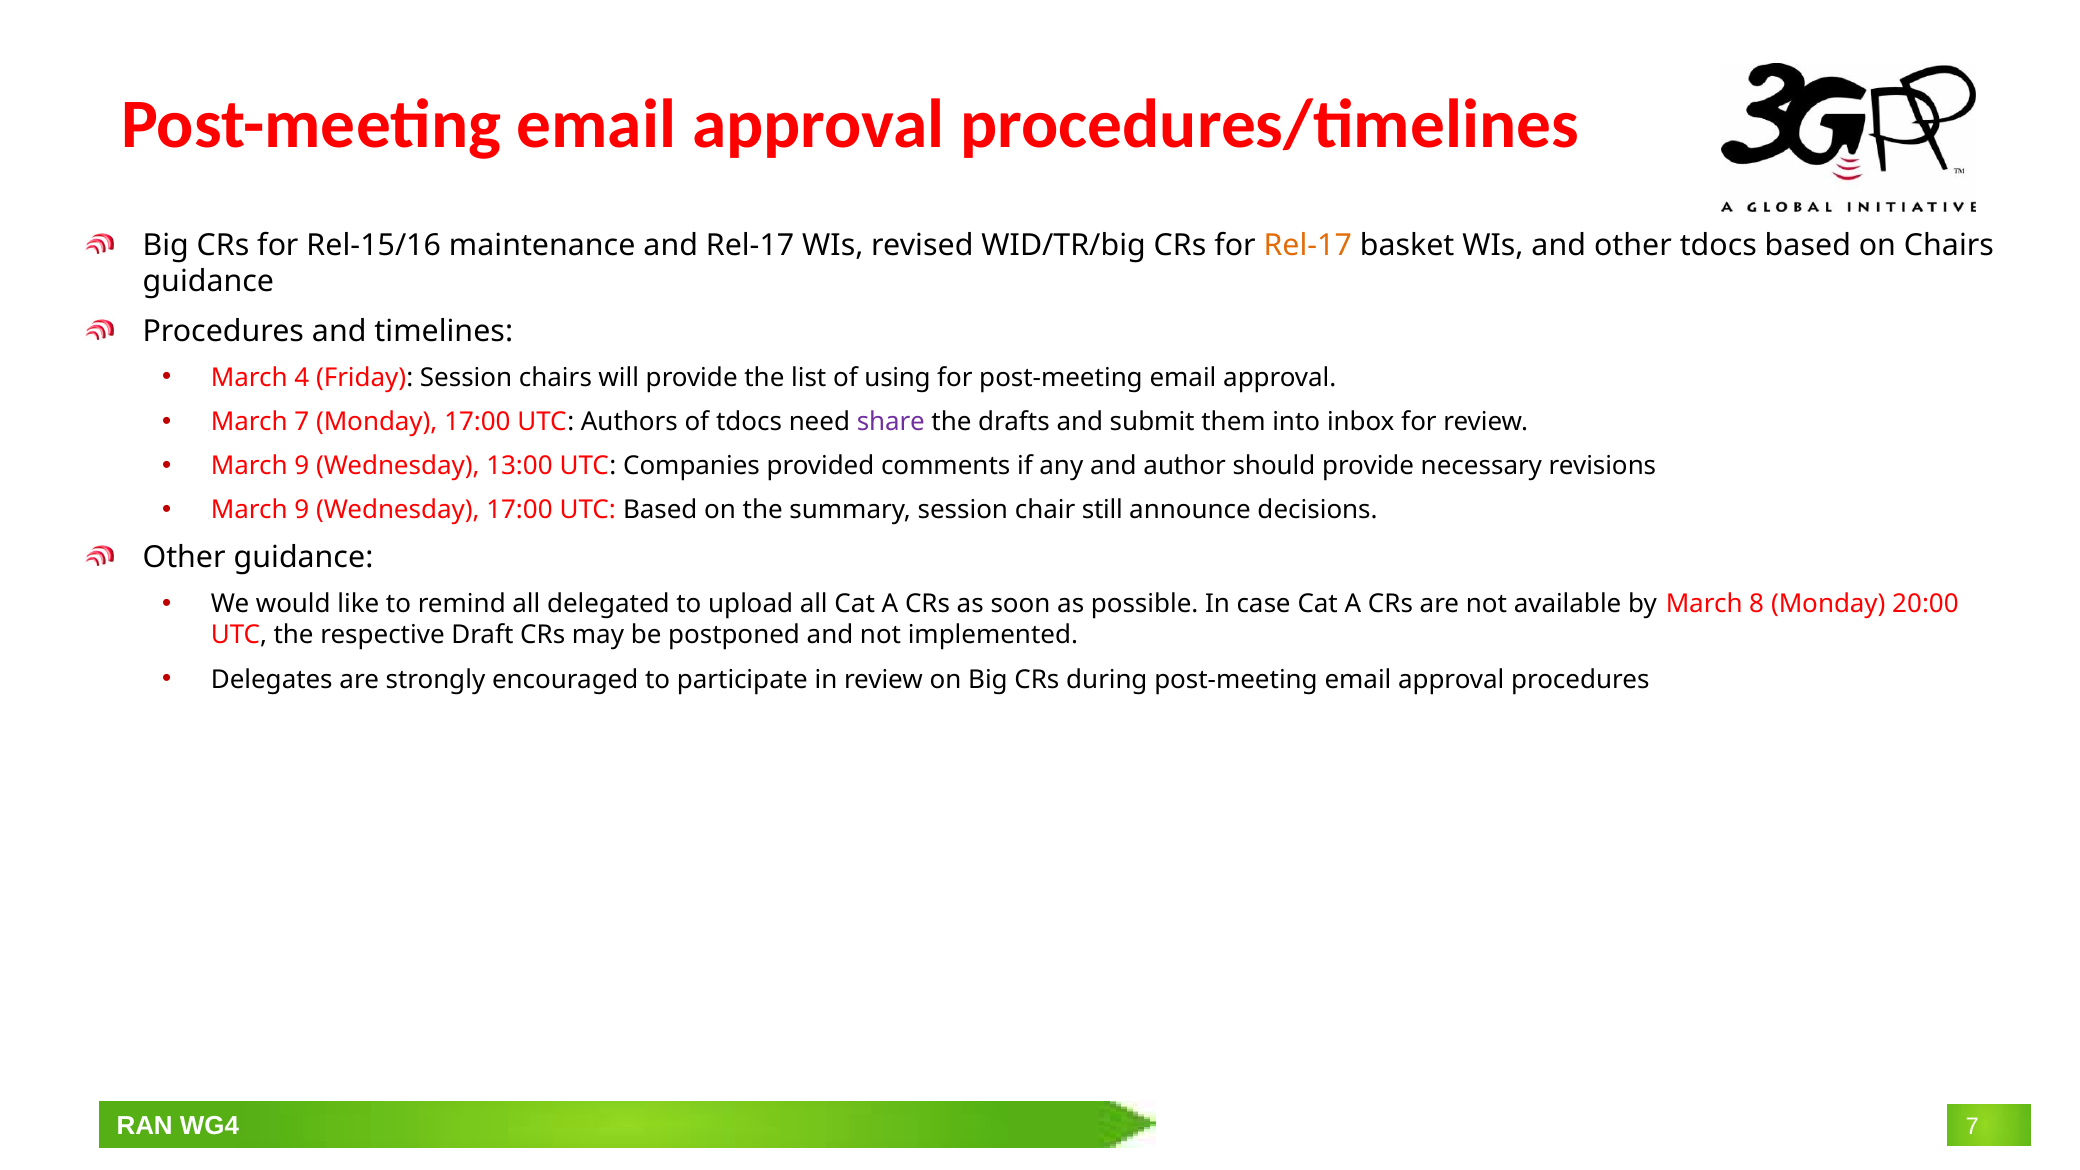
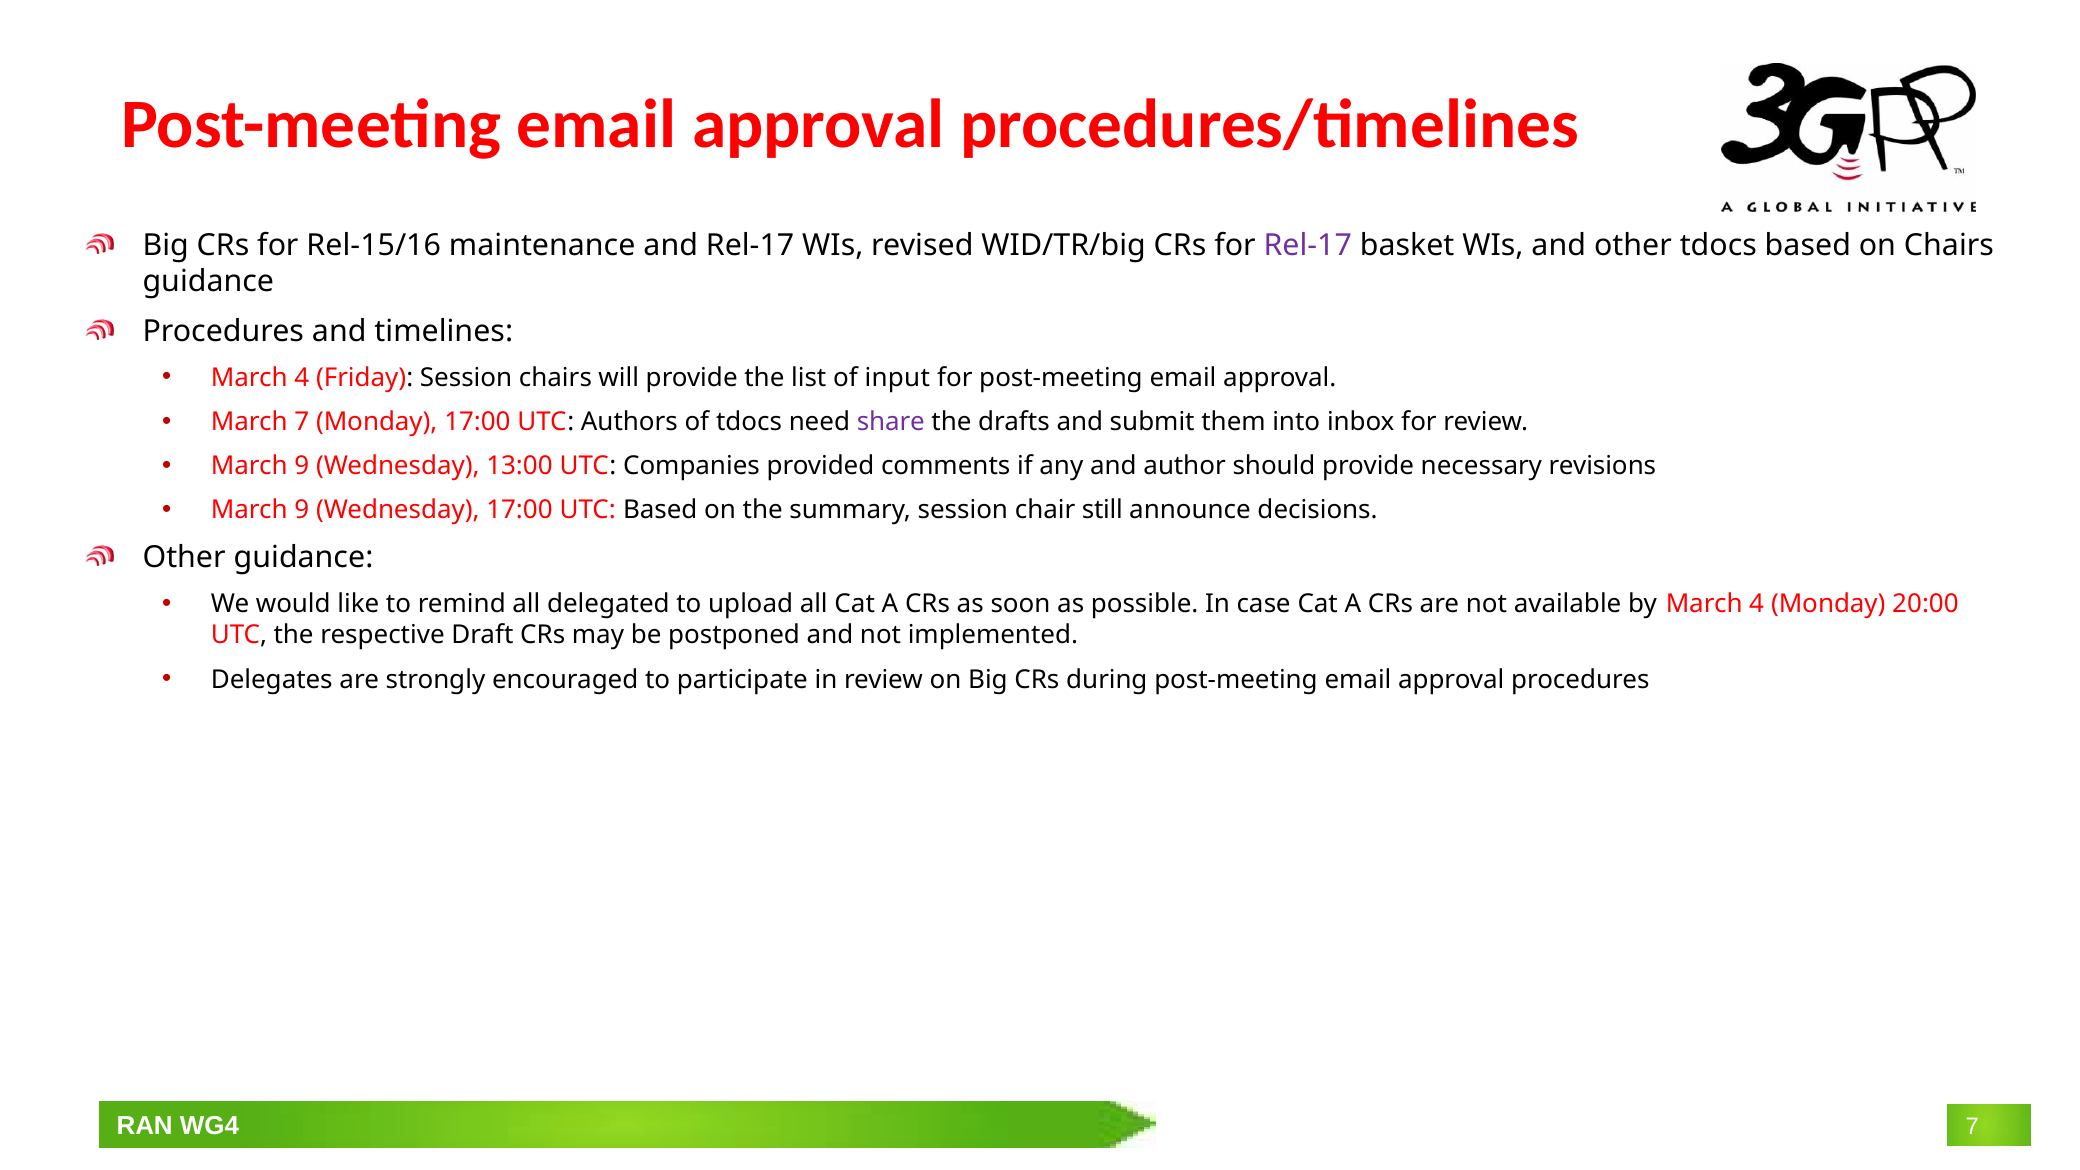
Rel-17 colour: orange -> purple (1308, 245)
using: using -> input (897, 378)
by March 8: 8 -> 4 (1757, 604)
